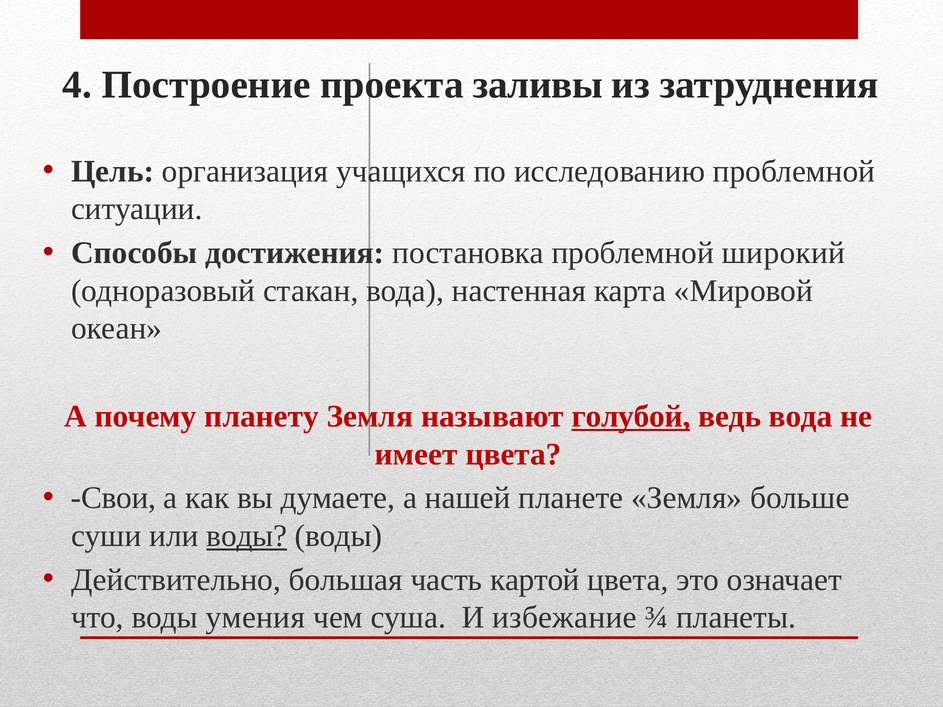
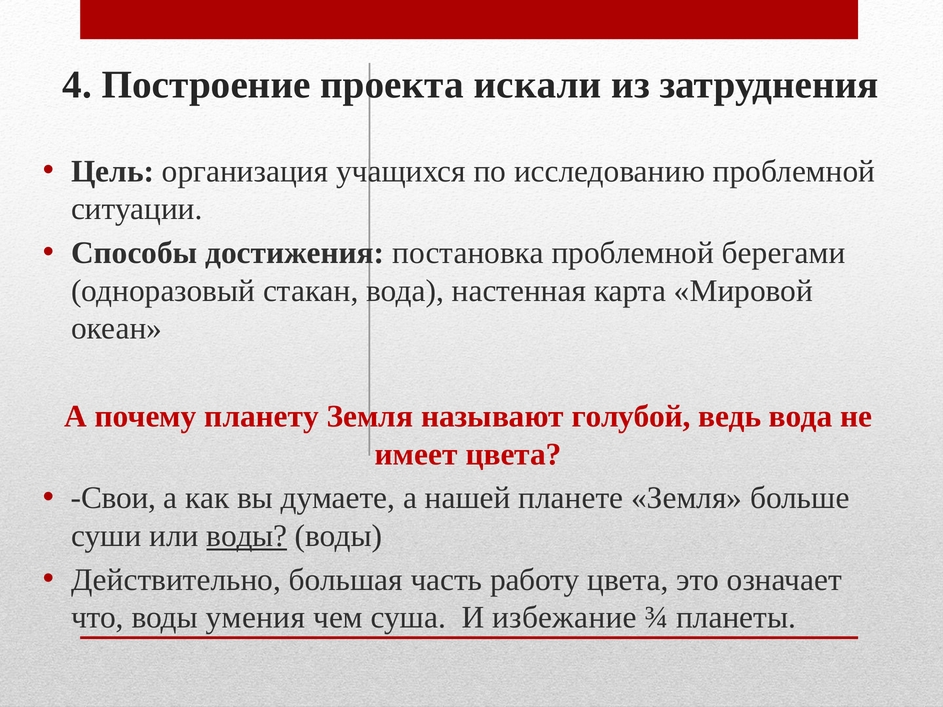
заливы: заливы -> искали (538, 85)
широкий: широкий -> берегами (784, 253)
голубой underline: present -> none (631, 417)
картой: картой -> работу (535, 580)
